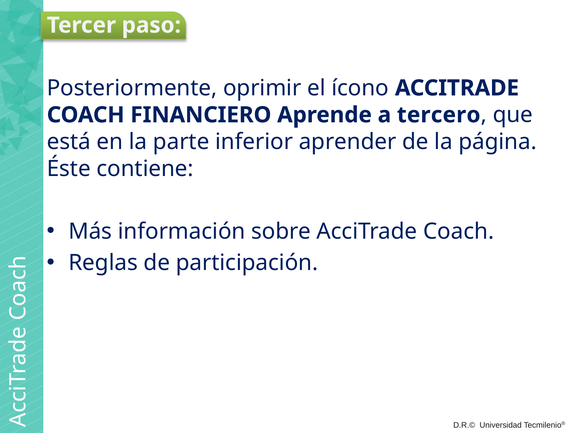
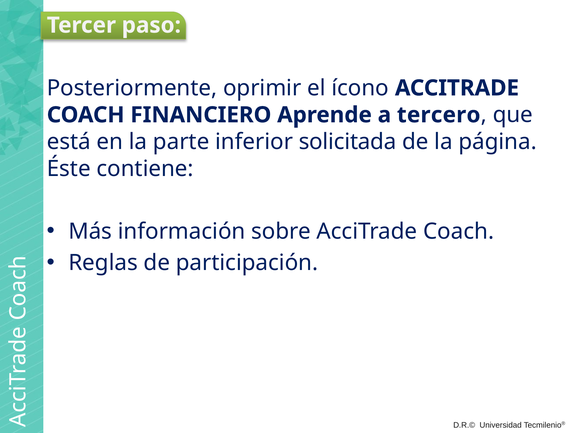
aprender: aprender -> solicitada (348, 142)
